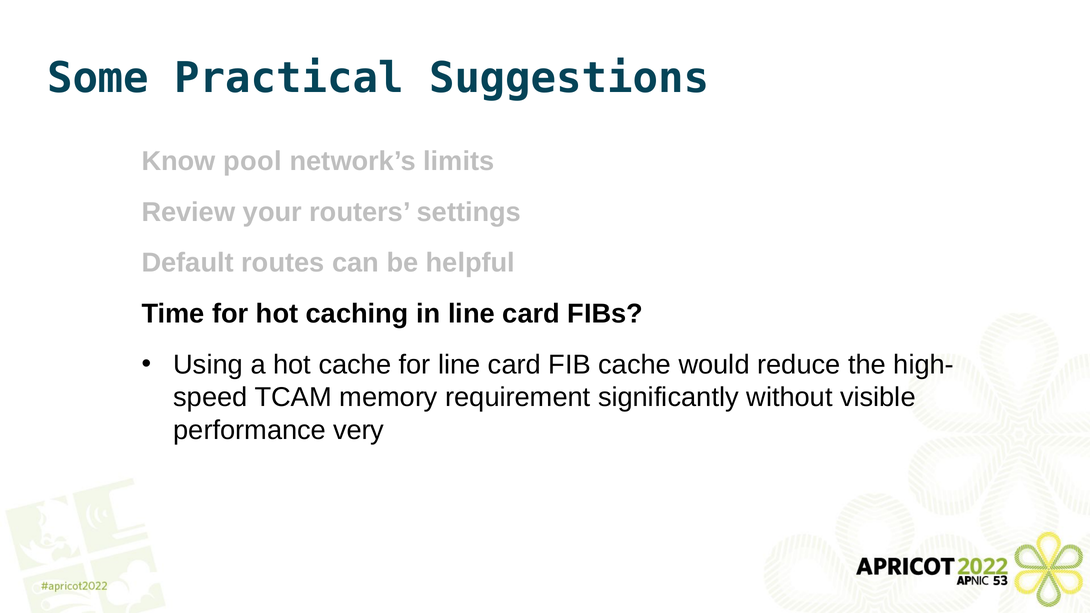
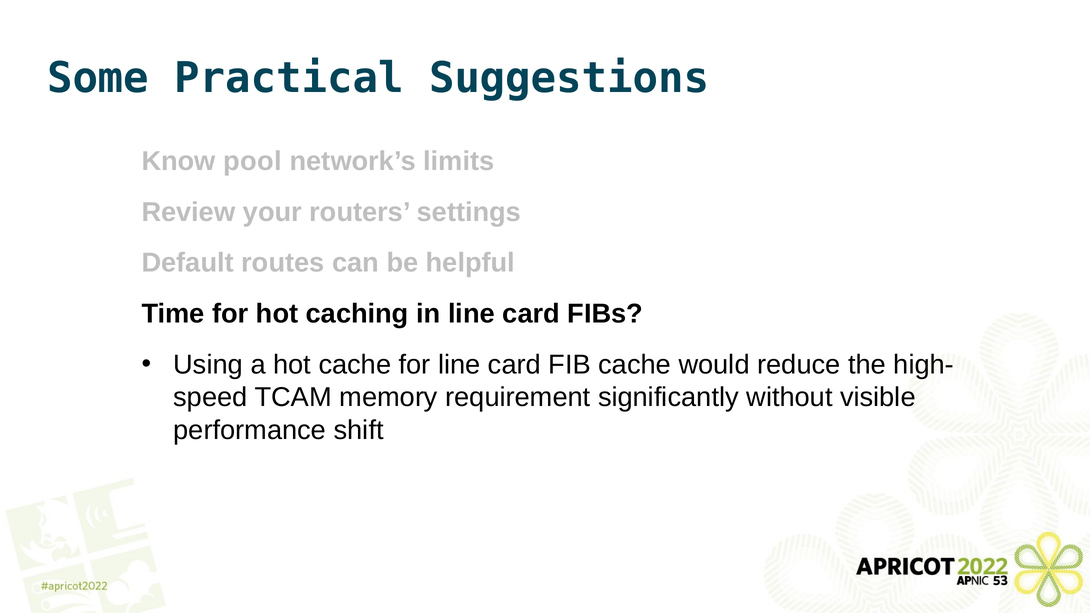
very: very -> shift (359, 430)
